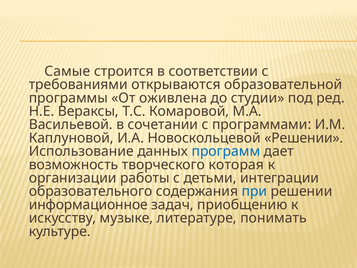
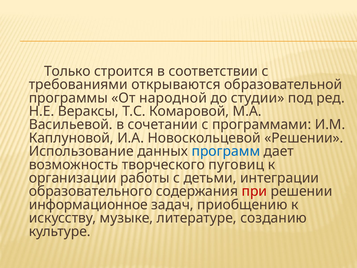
Самые: Самые -> Только (67, 71)
оживлена: оживлена -> народной (173, 98)
которая: которая -> пуговиц (236, 165)
при colour: blue -> red (254, 191)
понимать: понимать -> созданию (274, 218)
